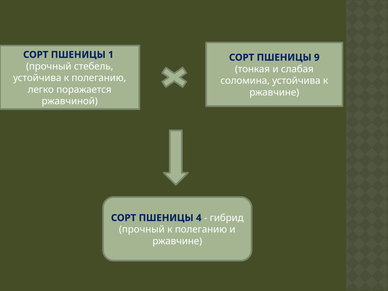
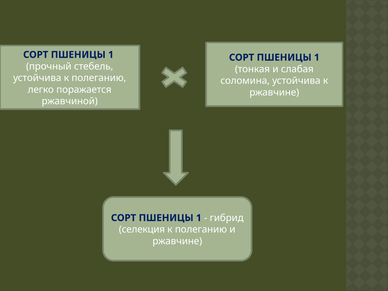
9: 9 -> 1 (317, 57)
4: 4 -> 1 (199, 218)
прочный: прочный -> селекция (142, 230)
